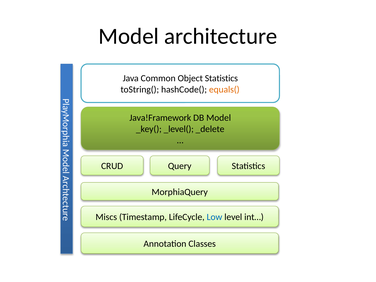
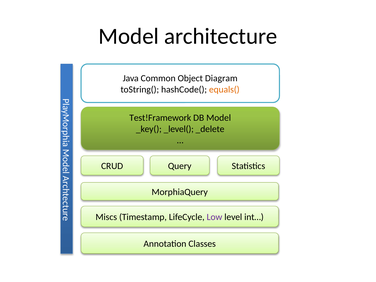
Object Statistics: Statistics -> Diagram (221, 78)
Java!Framework: Java!Framework -> Test!Framework (160, 118)
Low colour: blue -> purple (214, 217)
